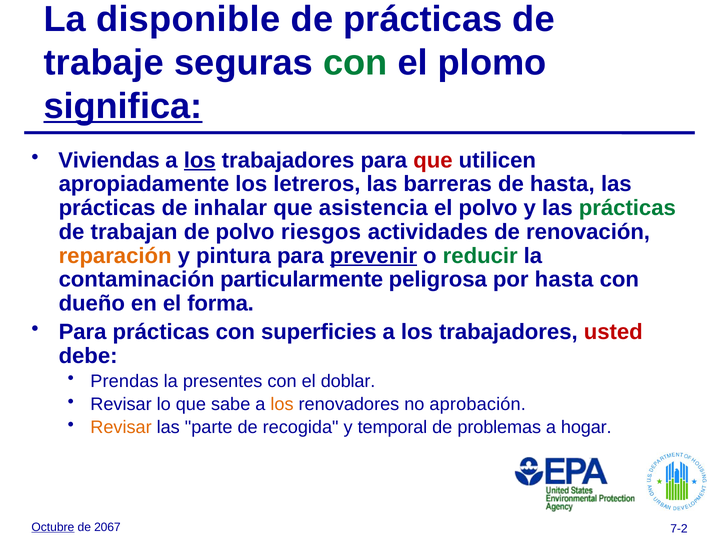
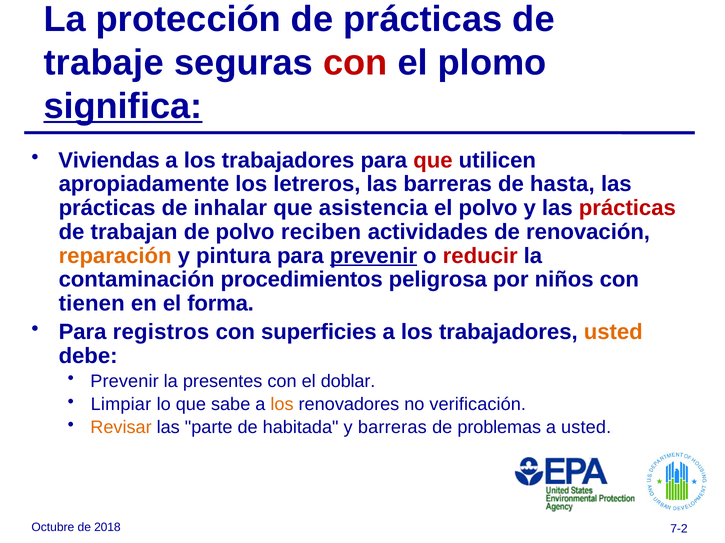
disponible: disponible -> protección (188, 19)
con colour: green -> red (355, 63)
los underline: present -> none (200, 160)
prácticas colour: green -> red (627, 208)
riesgos: riesgos -> reciben (321, 232)
reducir colour: green -> red (480, 256)
particularmente: particularmente -> procedimientos (302, 280)
por hasta: hasta -> niños (564, 280)
dueño: dueño -> tienen (92, 304)
Para prácticas: prácticas -> registros (161, 332)
usted colour: red -> orange (613, 332)
Prendas: Prendas -> Prevenir (125, 382)
Revisar: Revisar -> Limpiar (121, 405)
aprobación: aprobación -> verificación (478, 405)
recogida: recogida -> habitada (301, 428)
y temporal: temporal -> barreras (392, 428)
a hogar: hogar -> usted (586, 428)
Octubre underline: present -> none (53, 528)
2067: 2067 -> 2018 (107, 528)
